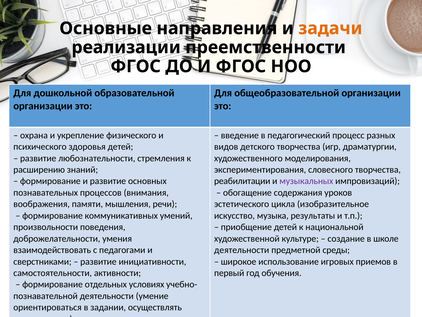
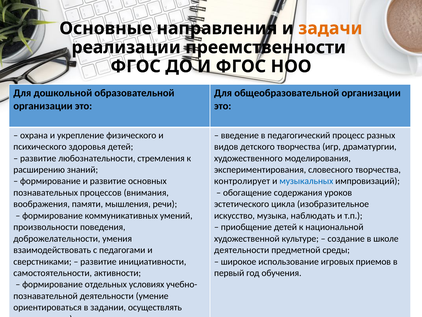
реабилитации: реабилитации -> контролирует (242, 181)
музыкальных colour: purple -> blue (306, 181)
результаты: результаты -> наблюдать (313, 215)
